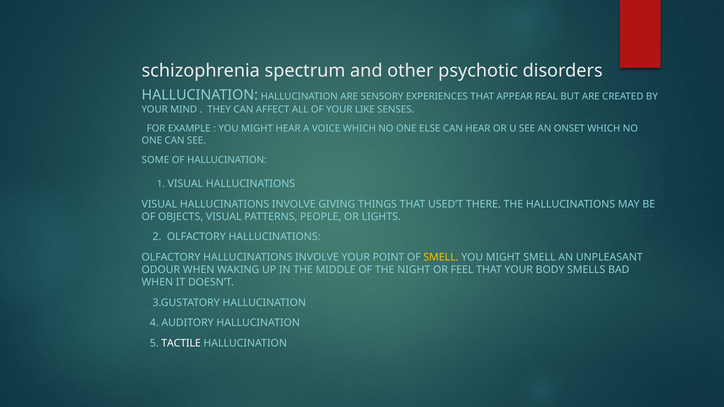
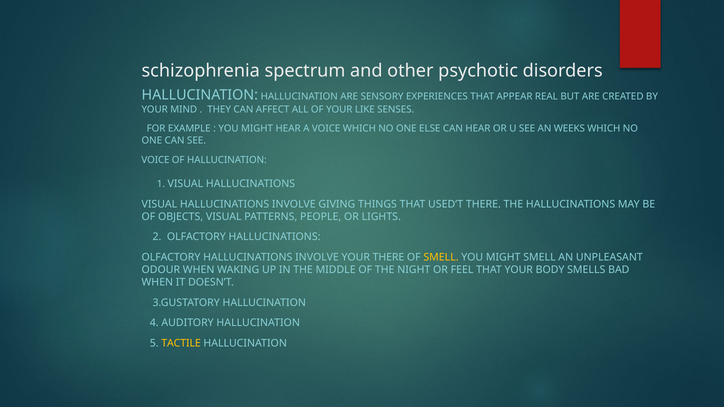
ONSET: ONSET -> WEEKS (569, 129)
SOME: SOME -> VOICE (155, 160)
YOUR POINT: POINT -> THERE (388, 257)
TACTILE colour: white -> yellow (181, 343)
